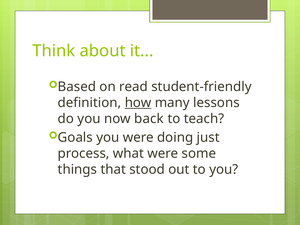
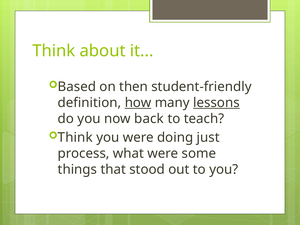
read: read -> then (134, 87)
lessons underline: none -> present (216, 103)
Goals: Goals -> Think (75, 137)
